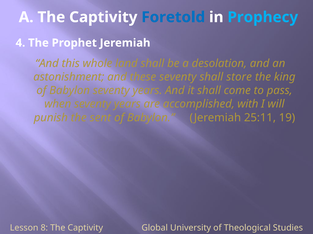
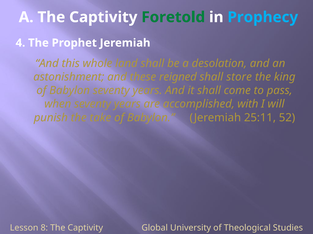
Foretold colour: blue -> green (173, 17)
these seventy: seventy -> reigned (178, 77)
sent: sent -> take (100, 118)
19: 19 -> 52 (287, 118)
